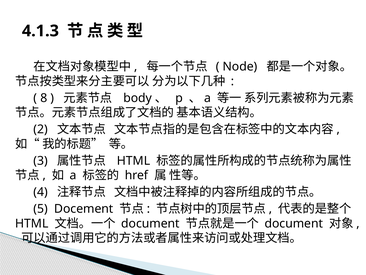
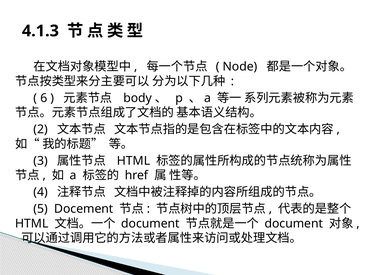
8: 8 -> 6 (44, 98)
